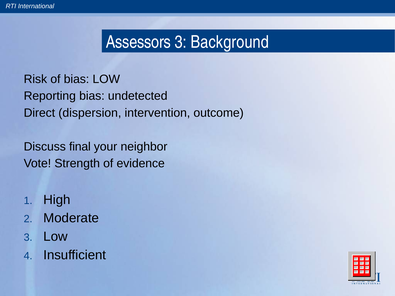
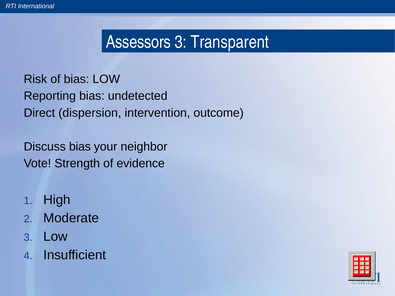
Background: Background -> Transparent (230, 42)
Discuss final: final -> bias (80, 147)
